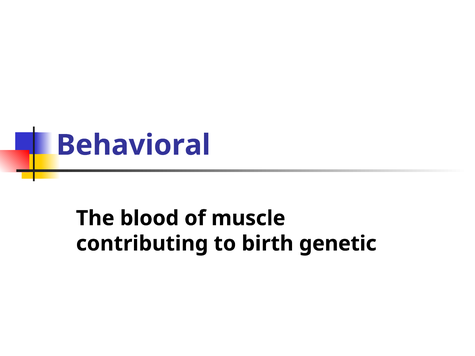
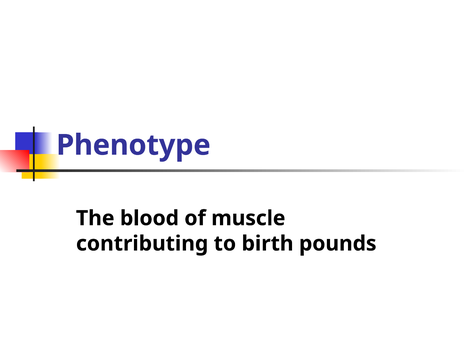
Behavioral: Behavioral -> Phenotype (133, 145)
genetic: genetic -> pounds (338, 244)
